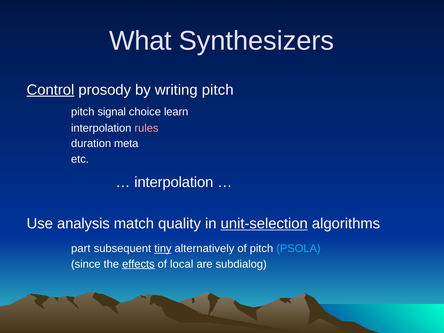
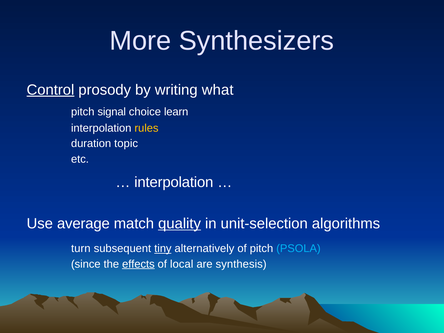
What: What -> More (140, 41)
writing pitch: pitch -> what (218, 90)
rules colour: pink -> yellow (146, 128)
meta: meta -> topic (126, 144)
analysis: analysis -> average (83, 224)
quality underline: none -> present (180, 224)
unit-selection underline: present -> none (264, 224)
part: part -> turn (81, 249)
subdialog: subdialog -> synthesis (241, 264)
